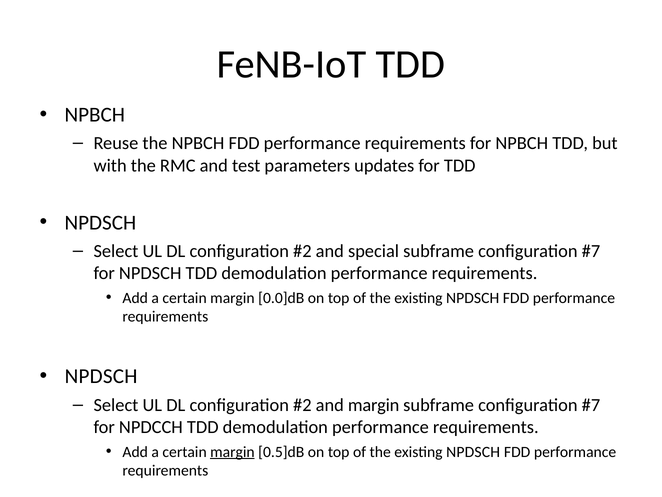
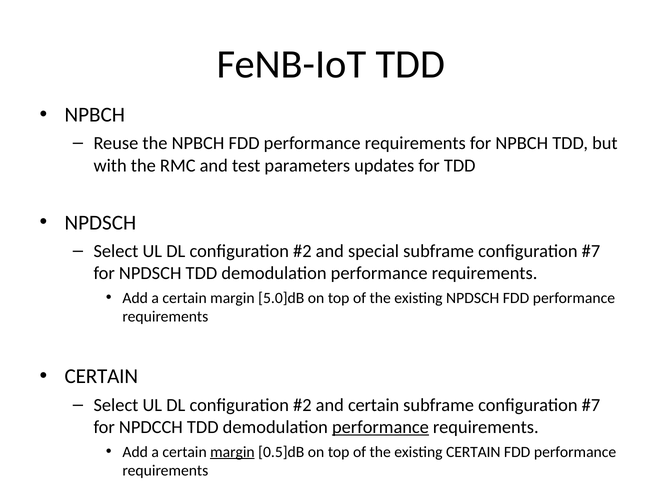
0.0]dB: 0.0]dB -> 5.0]dB (281, 298)
NPDSCH: NPDSCH -> CERTAIN (101, 376)
and margin: margin -> certain (374, 405)
performance underline: none -> present (380, 427)
NPDSCH: NPDSCH -> CERTAIN (473, 451)
